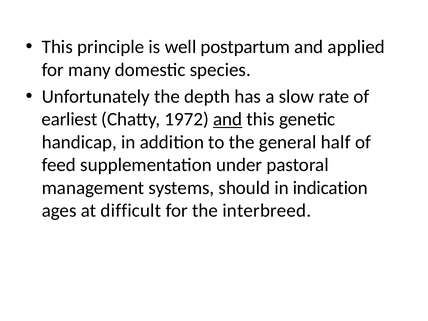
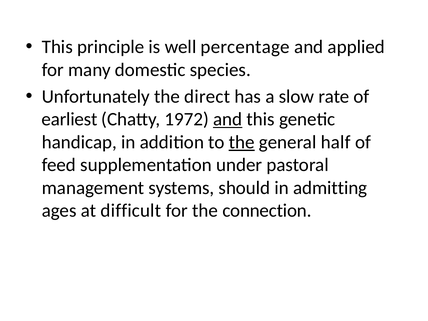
postpartum: postpartum -> percentage (245, 47)
depth: depth -> direct (207, 96)
the underline: none -> present (242, 142)
indication: indication -> admitting (330, 188)
interbreed: interbreed -> connection (267, 211)
